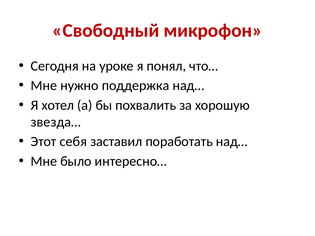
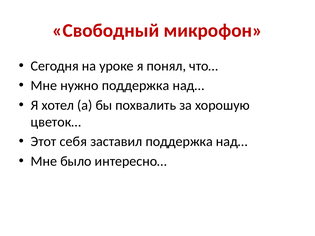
звезда…: звезда… -> цветок… (56, 122)
заставил поработать: поработать -> поддержка (179, 142)
